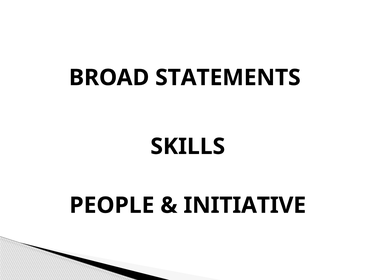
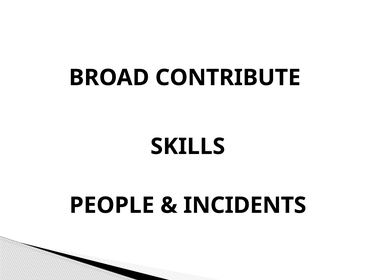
STATEMENTS: STATEMENTS -> CONTRIBUTE (228, 78)
INITIATIVE: INITIATIVE -> INCIDENTS (245, 206)
